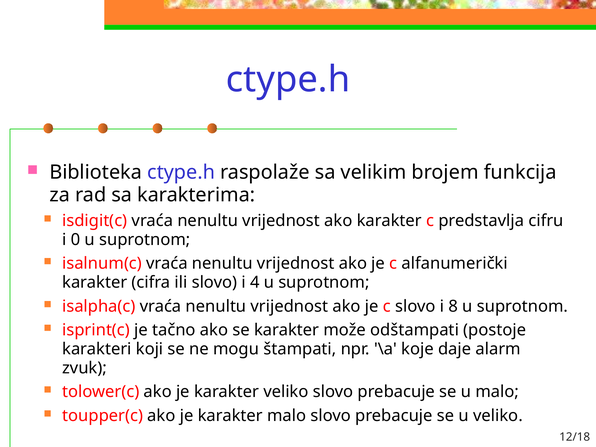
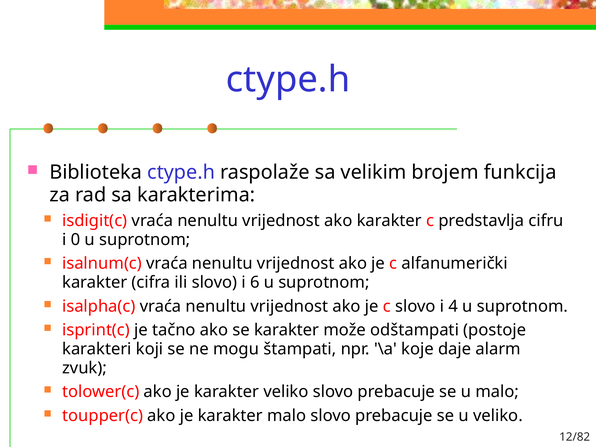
4: 4 -> 6 (255, 282)
8: 8 -> 4 (453, 306)
12/18: 12/18 -> 12/82 (575, 437)
